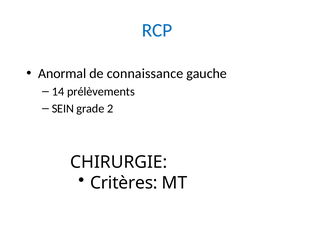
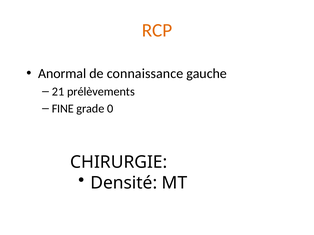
RCP colour: blue -> orange (157, 30)
14: 14 -> 21 (58, 92)
SEIN: SEIN -> FINE (63, 109)
2: 2 -> 0 (110, 109)
Critères: Critères -> Densité (124, 183)
